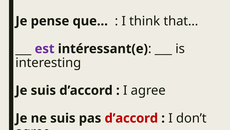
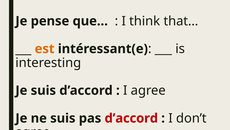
est colour: purple -> orange (45, 49)
